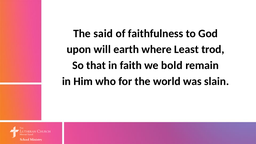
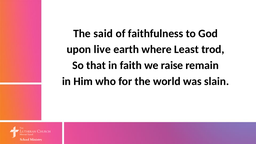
will: will -> live (102, 49)
bold: bold -> raise (172, 65)
